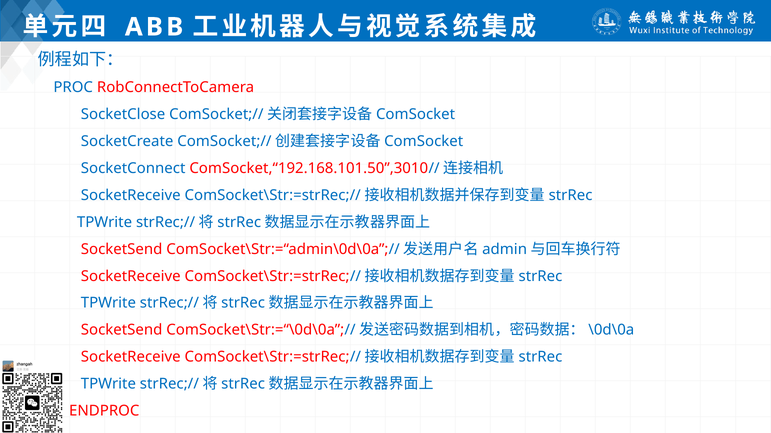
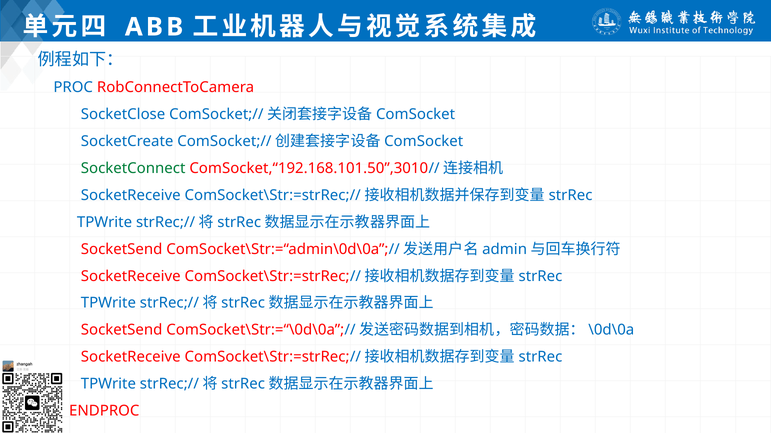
SocketConnect colour: blue -> green (133, 169)
